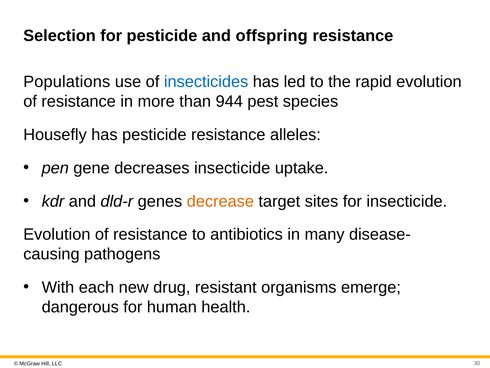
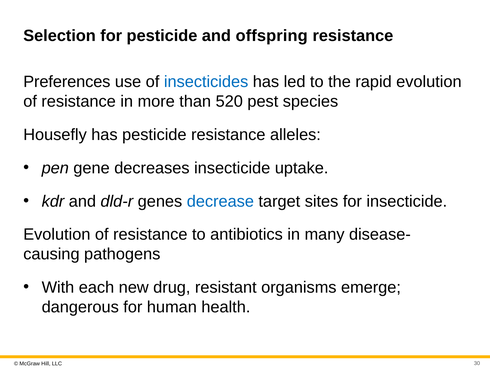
Populations: Populations -> Preferences (67, 82)
944: 944 -> 520 (229, 101)
decrease colour: orange -> blue (220, 201)
